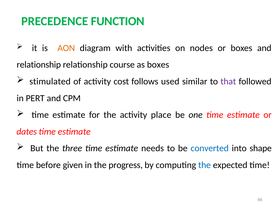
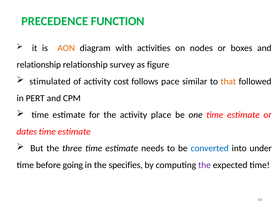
course: course -> survey (122, 65)
as boxes: boxes -> figure (158, 65)
used: used -> pace (170, 82)
that colour: purple -> orange (228, 82)
shape: shape -> under (261, 148)
given: given -> going (73, 165)
progress: progress -> specifies (126, 165)
the colour: blue -> purple (205, 165)
